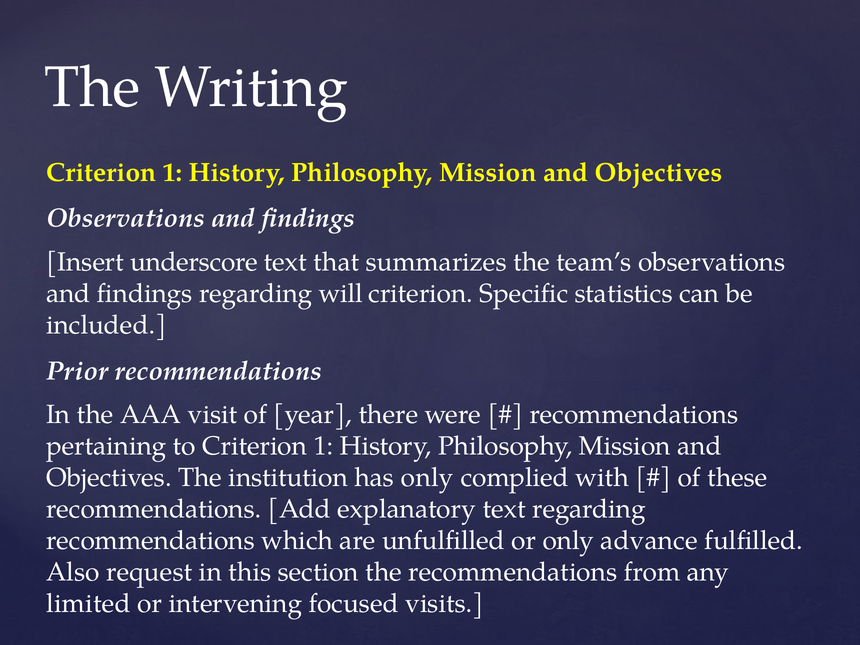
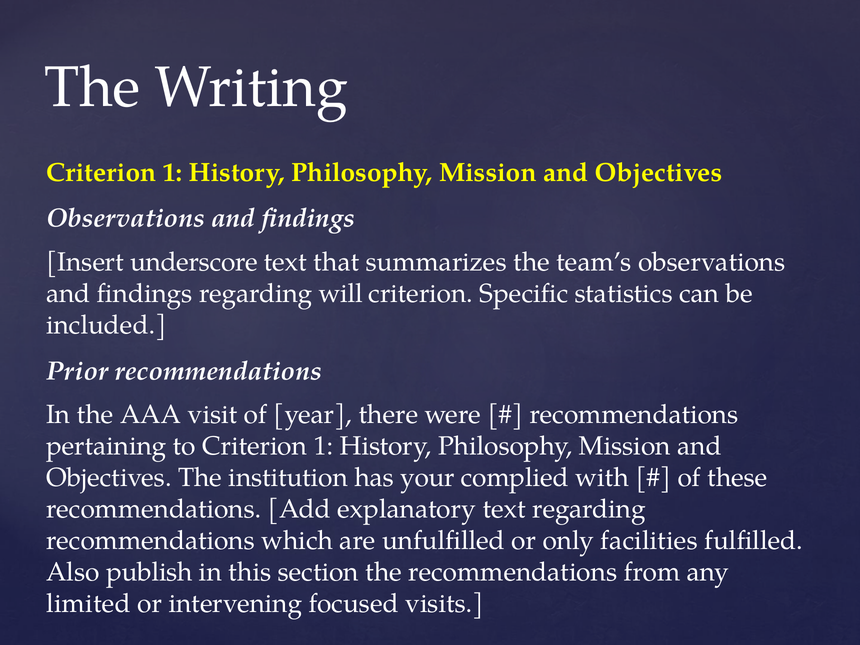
has only: only -> your (428, 478)
advance: advance -> facilities (649, 541)
request: request -> publish (149, 572)
